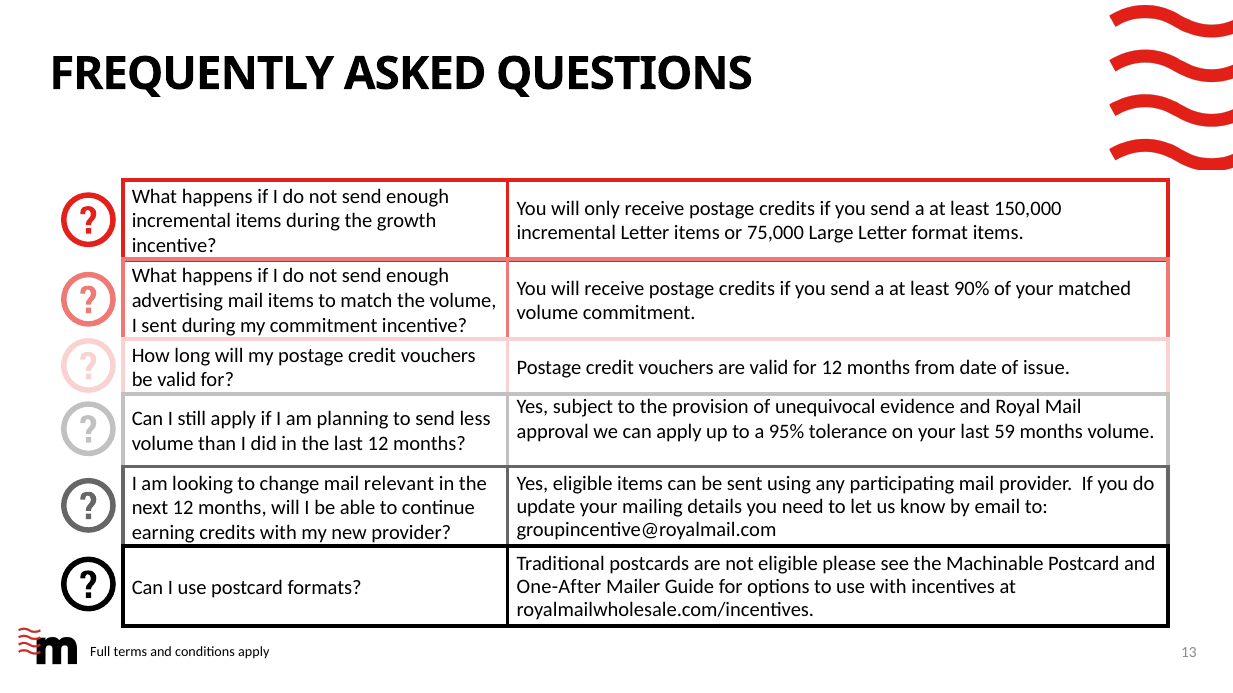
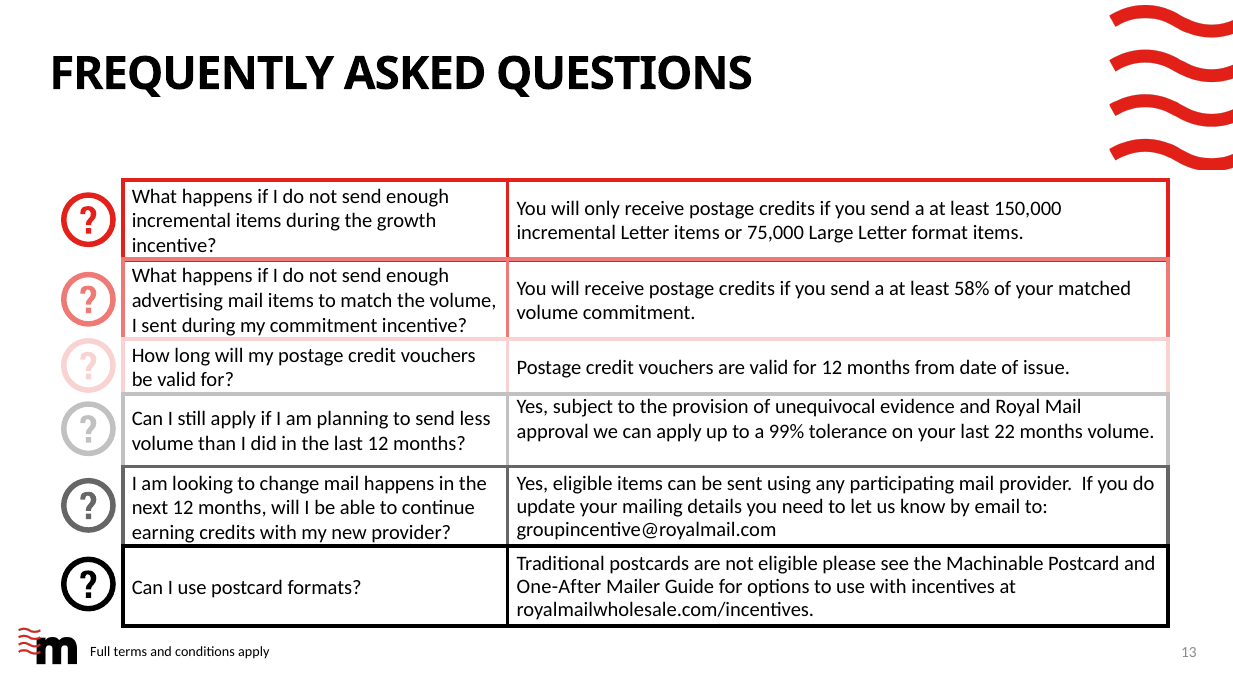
90%: 90% -> 58% (972, 289)
95%: 95% -> 99% (787, 432)
59: 59 -> 22 (1005, 432)
mail relevant: relevant -> happens (399, 484)
